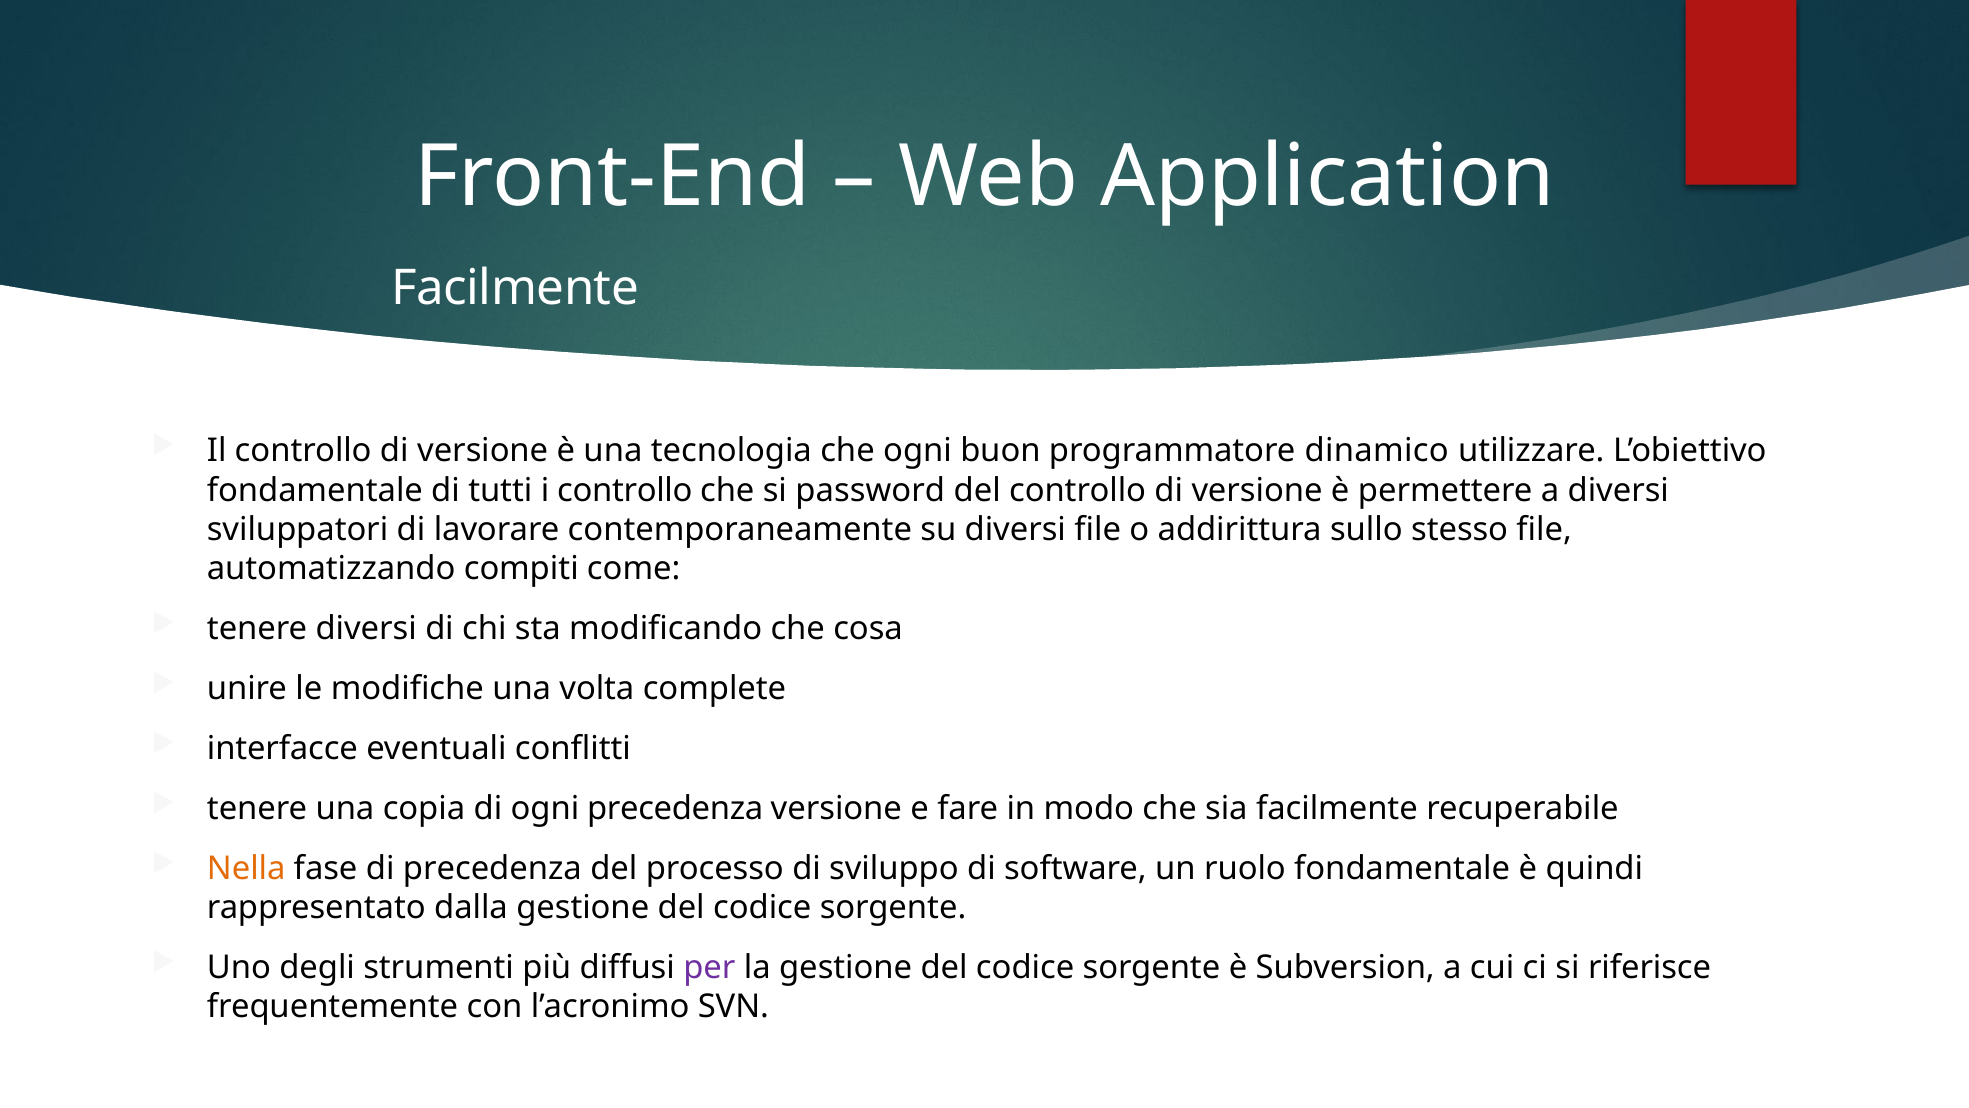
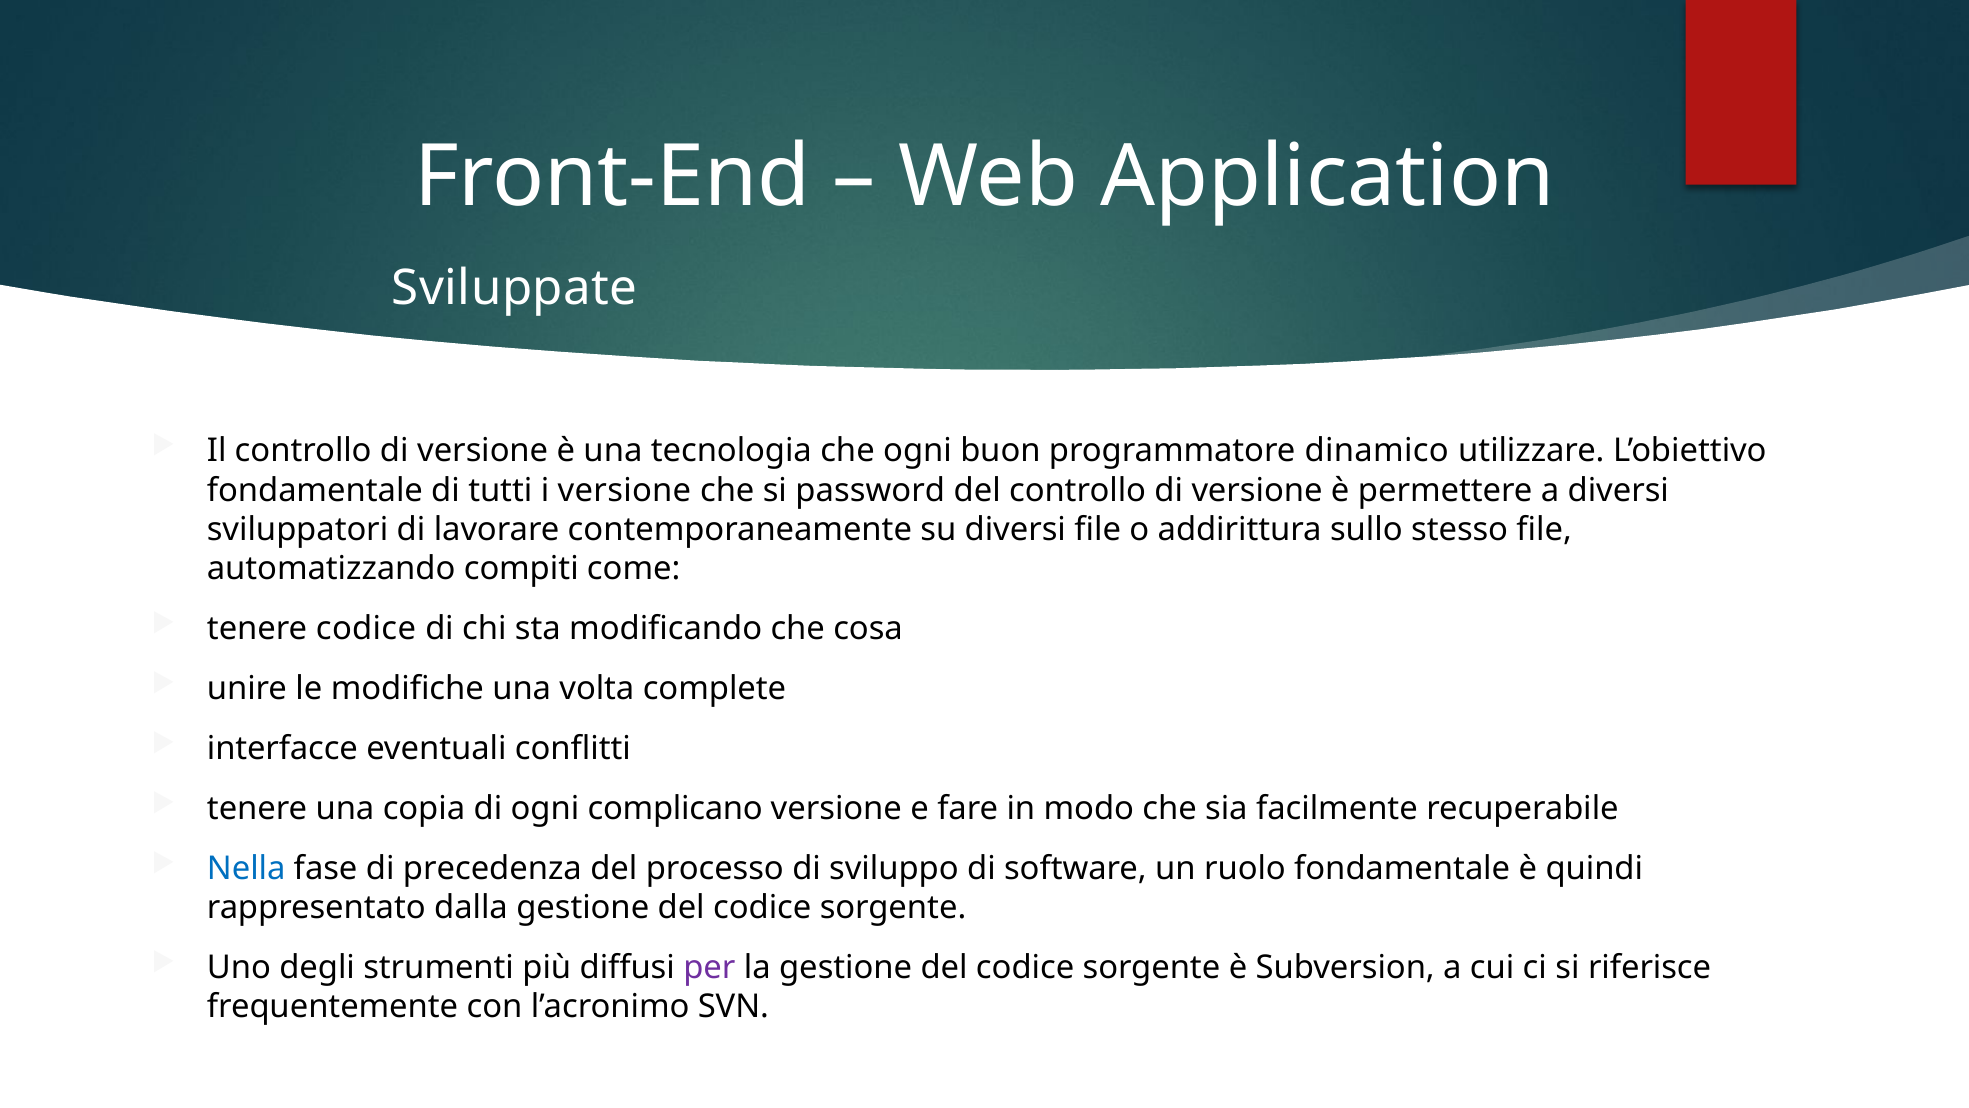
Facilmente: Facilmente -> Sviluppate (515, 288)
i controllo: controllo -> versione (624, 490)
tenere diversi: diversi -> codice (366, 629)
ogni precedenza: precedenza -> complicano (675, 808)
Nella colour: orange -> blue (246, 868)
